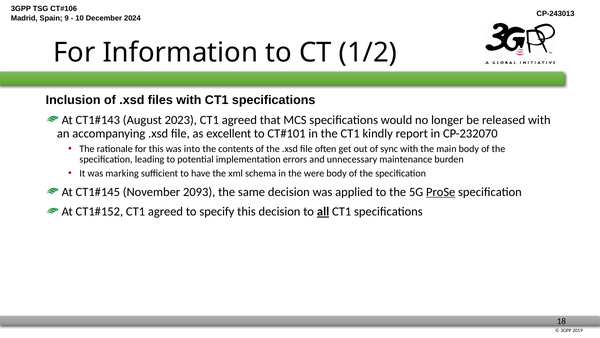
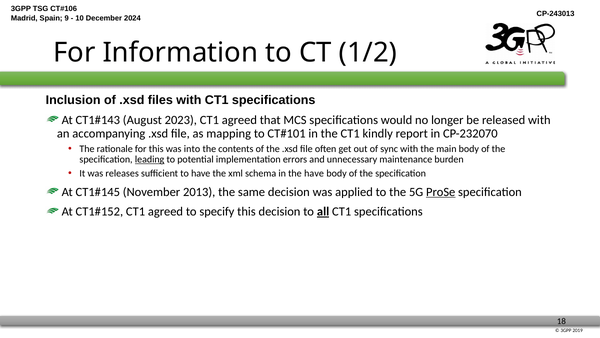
excellent: excellent -> mapping (229, 133)
leading underline: none -> present (150, 159)
marking: marking -> releases (122, 173)
the were: were -> have (314, 173)
2093: 2093 -> 2013 (199, 192)
